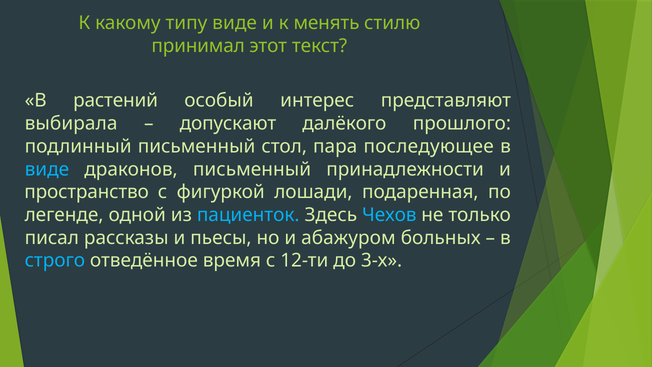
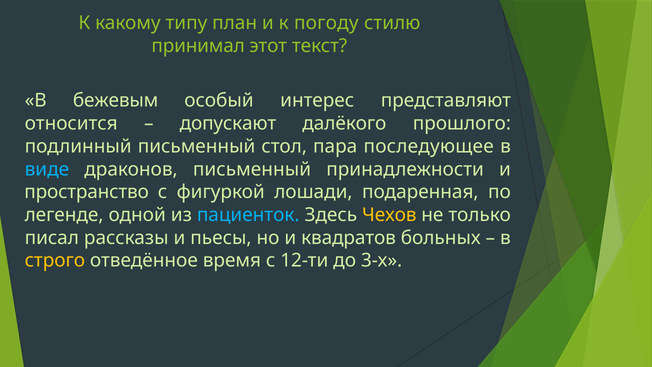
типу виде: виде -> план (235, 23)
менять: менять -> погоду (326, 23)
растений: растений -> бежевым (116, 101)
выбирала: выбирала -> относится (71, 123)
Чехов colour: light blue -> yellow (389, 215)
абажуром: абажуром -> квадратов (349, 238)
строго colour: light blue -> yellow (55, 260)
